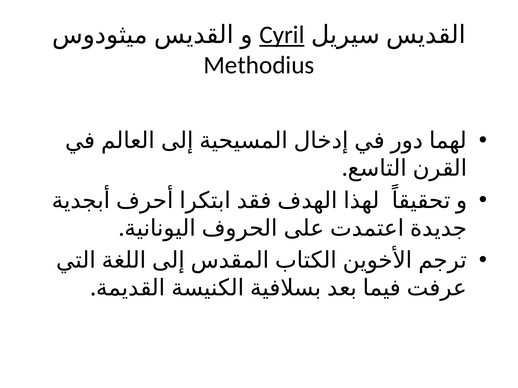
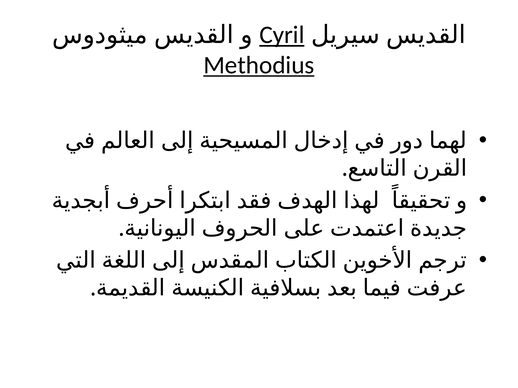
Methodius underline: none -> present (259, 65)
